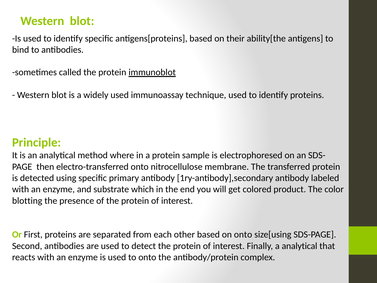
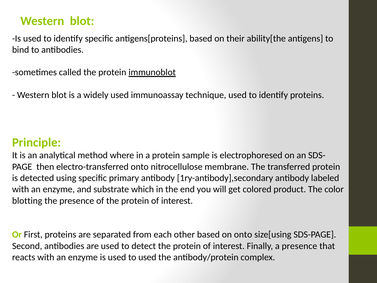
a analytical: analytical -> presence (299, 246)
to onto: onto -> used (147, 257)
